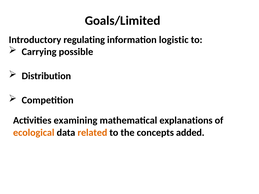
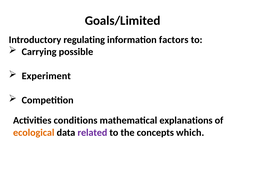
logistic: logistic -> factors (174, 40)
Distribution: Distribution -> Experiment (46, 76)
examining: examining -> conditions (76, 121)
related colour: orange -> purple (92, 133)
added: added -> which (190, 133)
